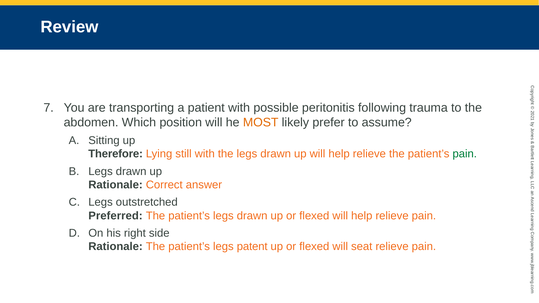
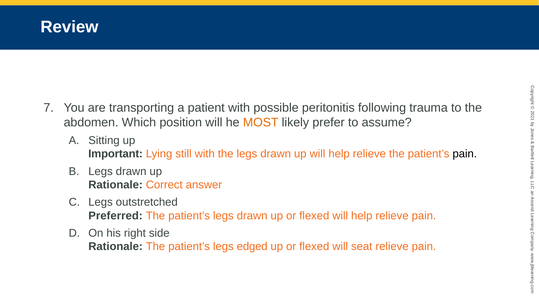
Therefore: Therefore -> Important (116, 154)
pain colour: green -> black (465, 154)
patent: patent -> edged (252, 247)
